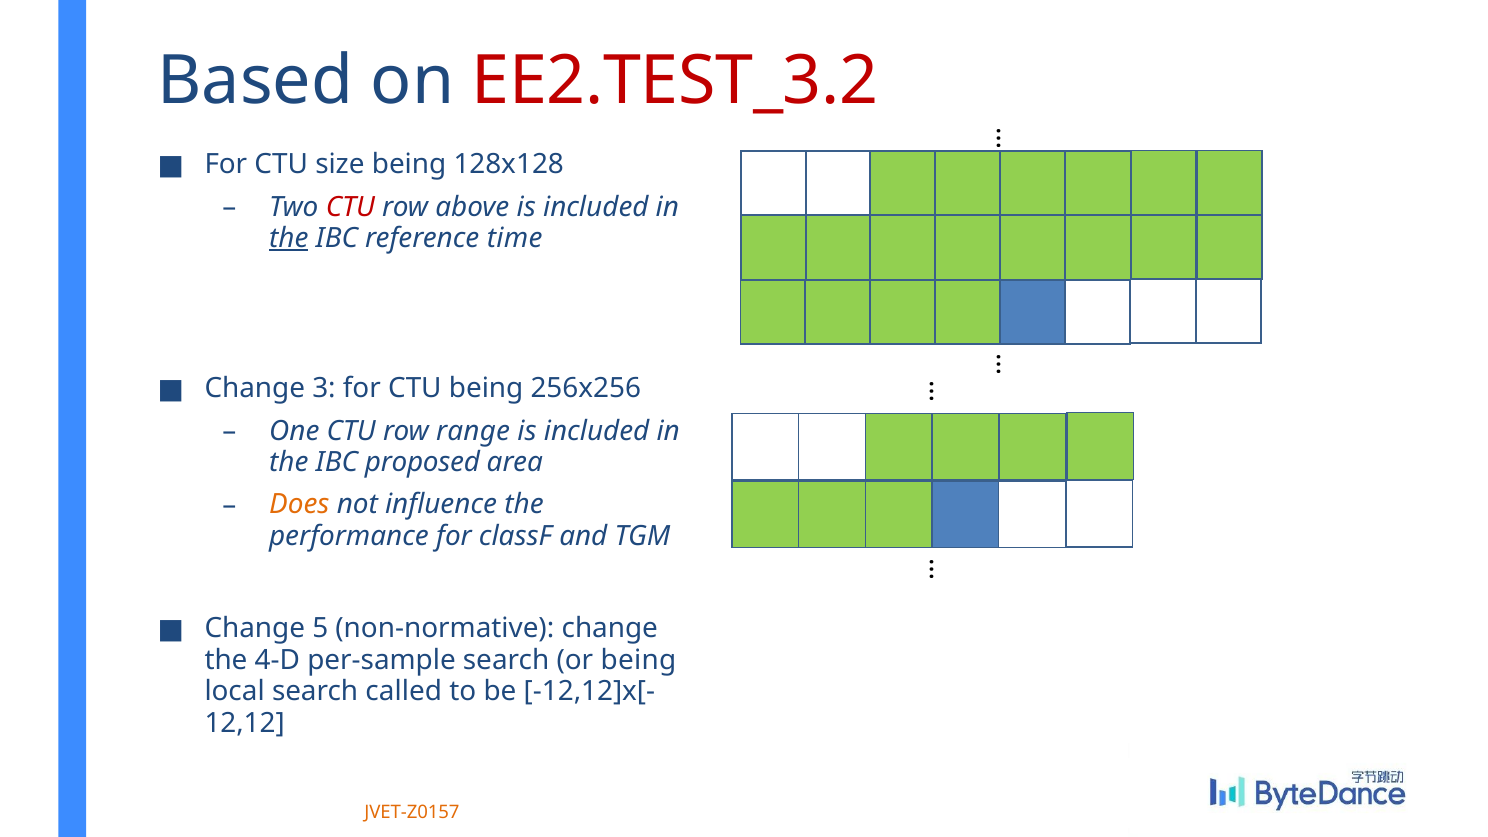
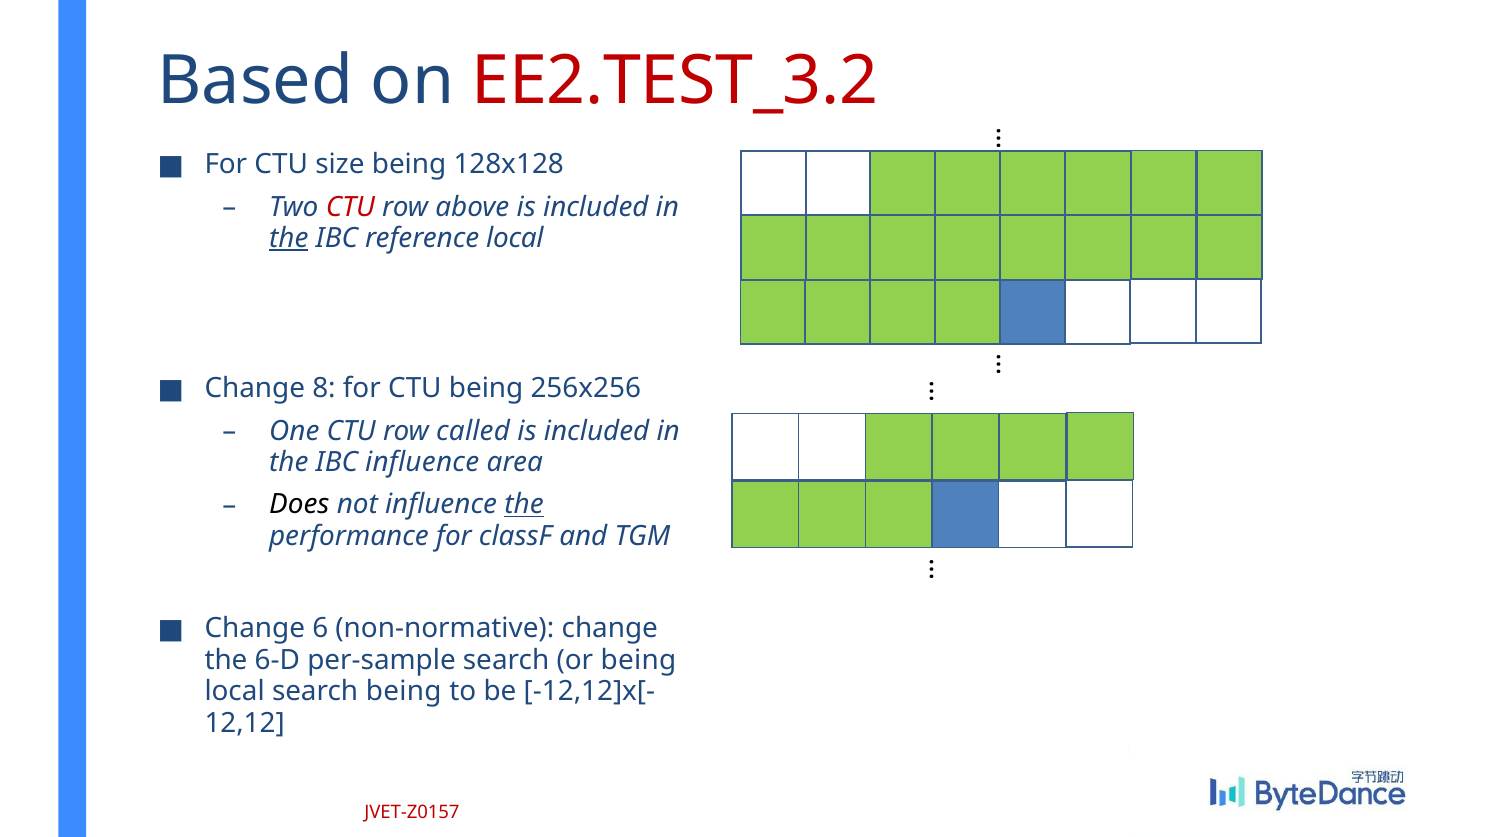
reference time: time -> local (515, 238)
3: 3 -> 8 (324, 389)
range: range -> called (473, 431)
IBC proposed: proposed -> influence (422, 462)
Does colour: orange -> black (299, 505)
the underline: none -> present (524, 505)
5: 5 -> 6 (320, 628)
4-D: 4-D -> 6-D (277, 660)
search called: called -> being (404, 691)
JVET-Z0157 colour: orange -> red (412, 812)
